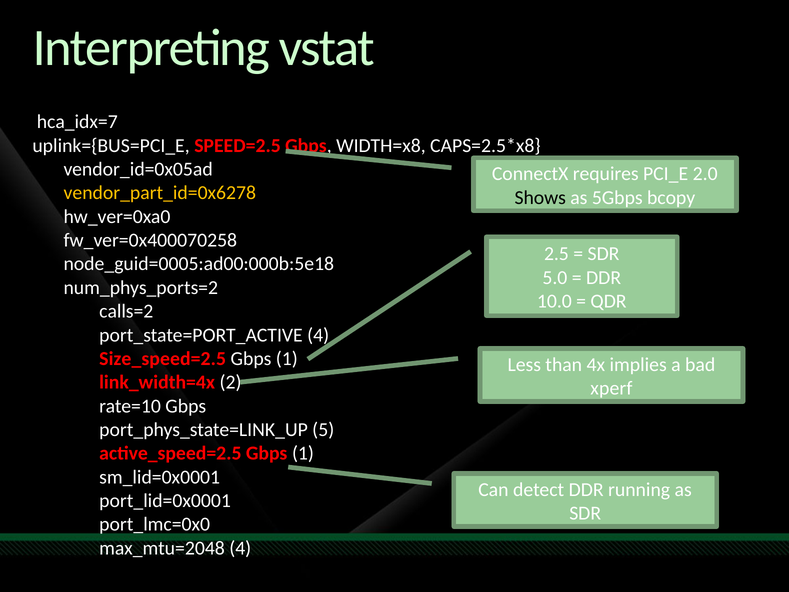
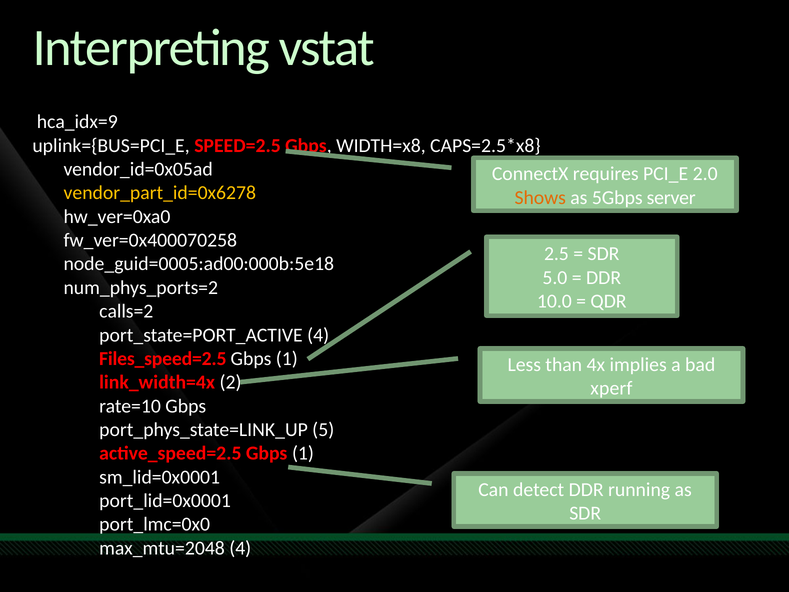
hca_idx=7: hca_idx=7 -> hca_idx=9 (77, 122)
Shows colour: black -> orange (540, 197)
bcopy: bcopy -> server (671, 197)
Size_speed=2.5: Size_speed=2.5 -> Files_speed=2.5 (163, 359)
